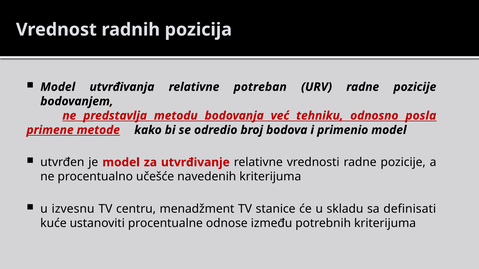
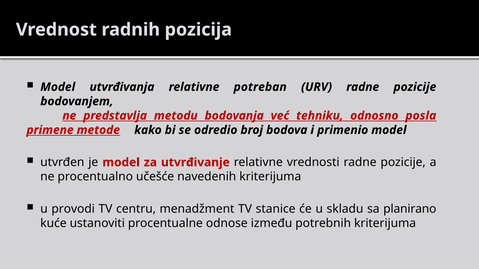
izvesnu: izvesnu -> provodi (73, 209)
definisati: definisati -> planirano (410, 209)
